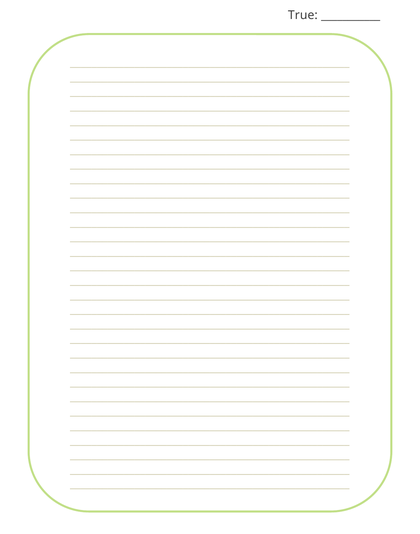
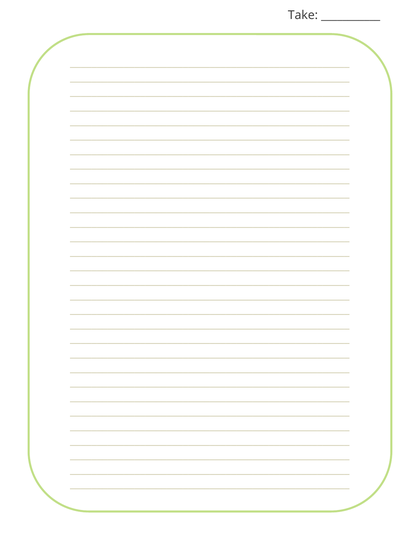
True: True -> Take (303, 15)
